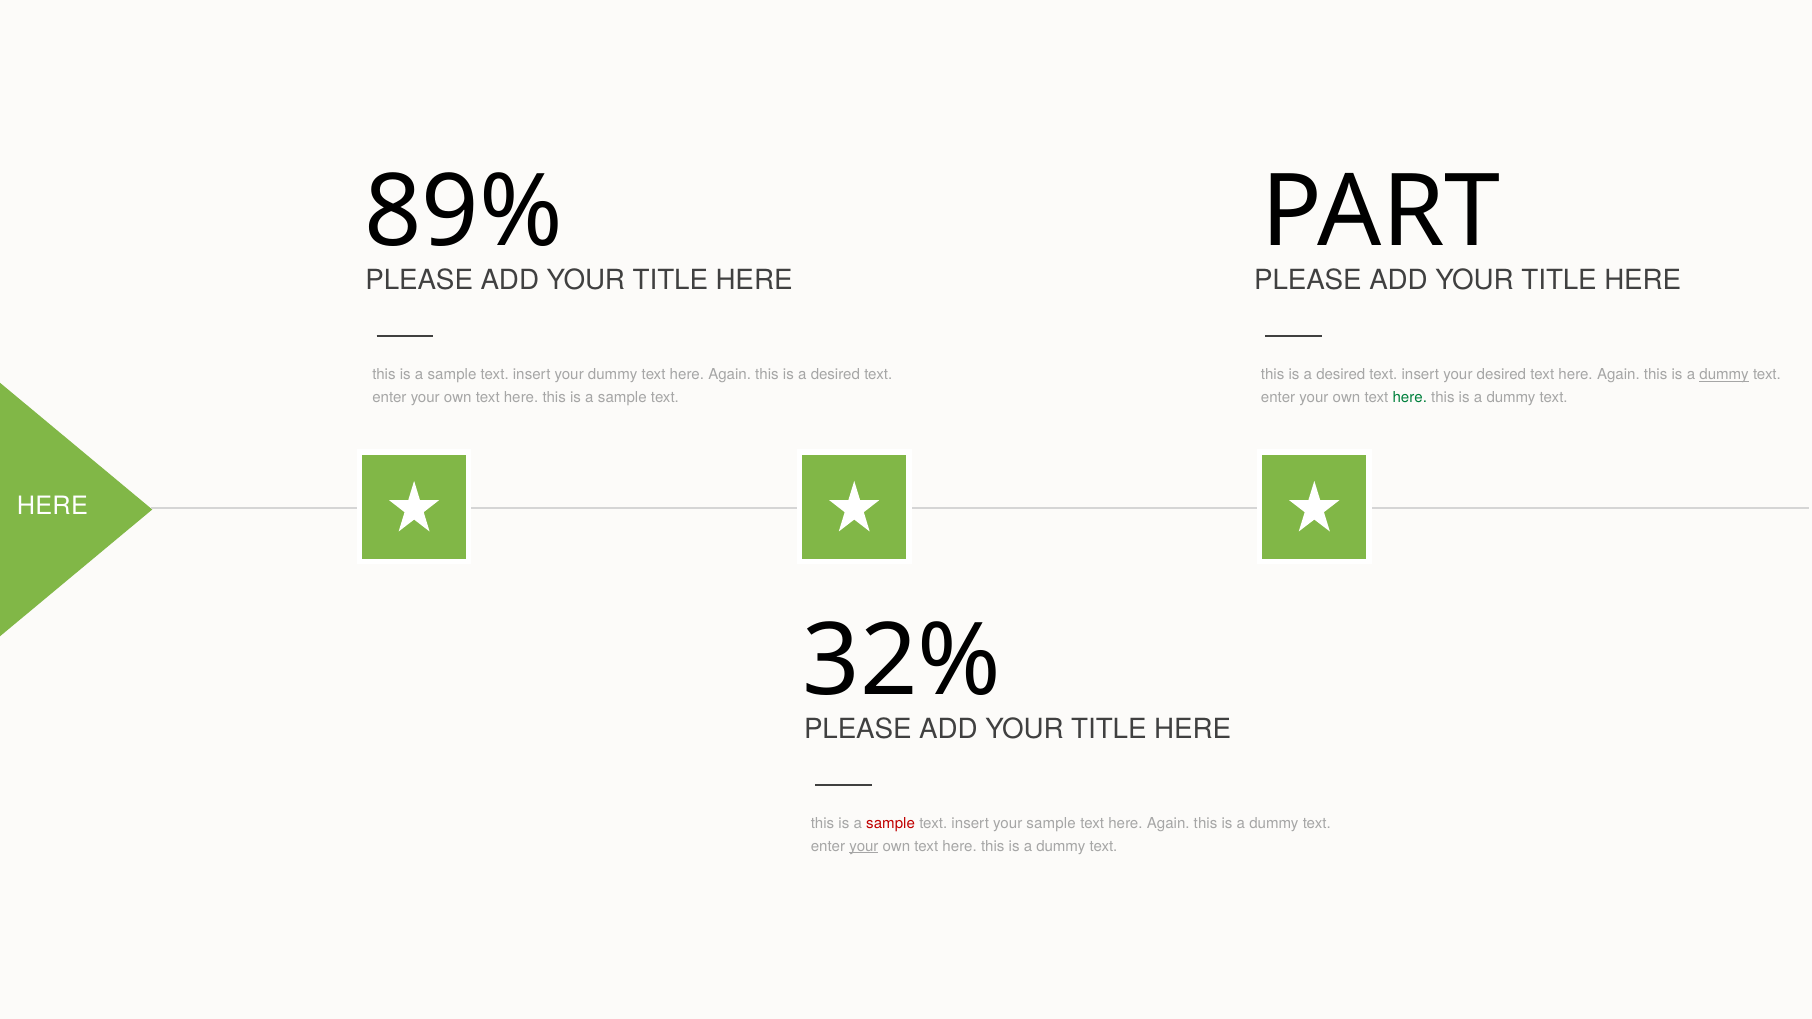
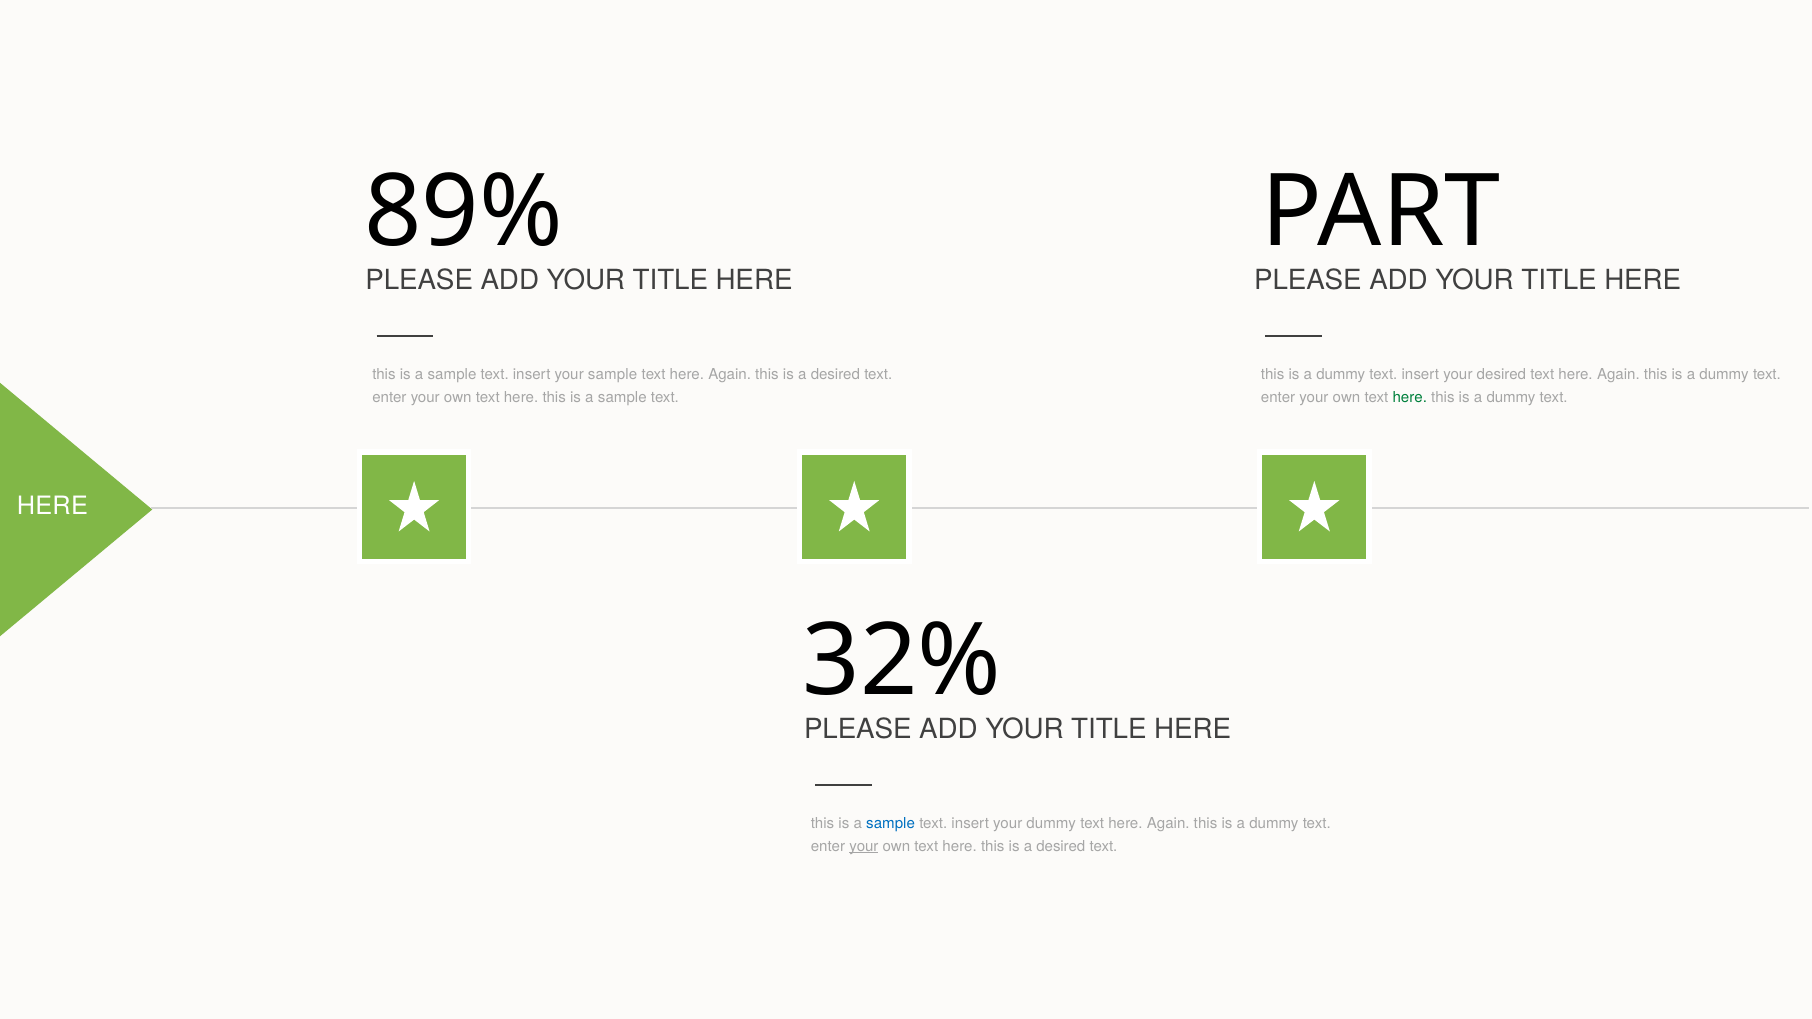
your dummy: dummy -> sample (613, 375)
desired: desired -> dummy (1341, 375)
dummy underline: present -> none (1724, 375)
sample colour: red -> blue (891, 824)
your sample: sample -> dummy (1051, 824)
dummy: dummy -> desired (1061, 846)
